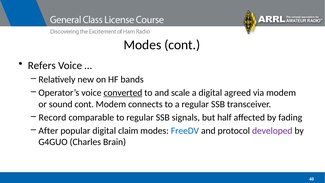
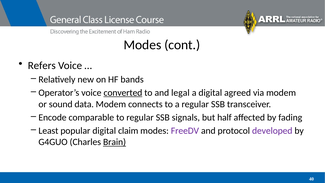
scale: scale -> legal (180, 93)
sound cont: cont -> data (84, 104)
Record: Record -> Encode (53, 117)
After: After -> Least (48, 131)
FreeDV colour: blue -> purple (185, 131)
Brain underline: none -> present (115, 142)
